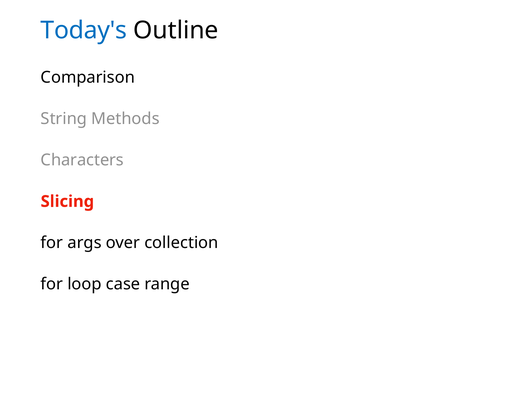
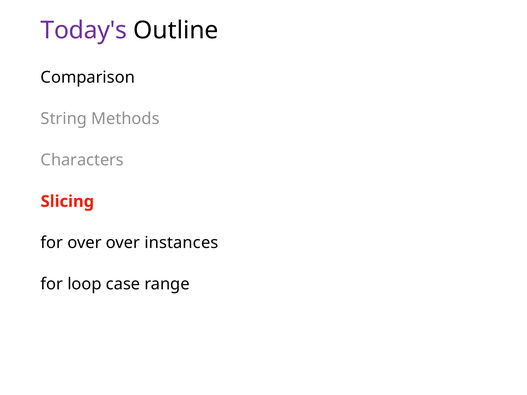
Today's colour: blue -> purple (84, 30)
for args: args -> over (85, 243)
collection: collection -> instances (181, 243)
